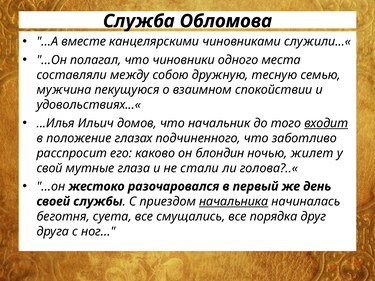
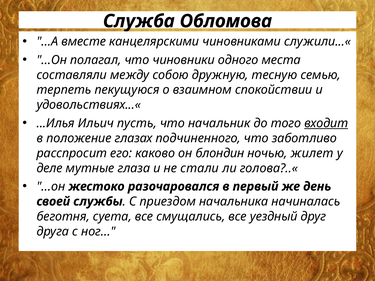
мужчина: мужчина -> терпеть (64, 90)
домов: домов -> пусть (137, 123)
свой: свой -> деле (50, 168)
начальника underline: present -> none (234, 202)
порядка: порядка -> уездный (274, 217)
